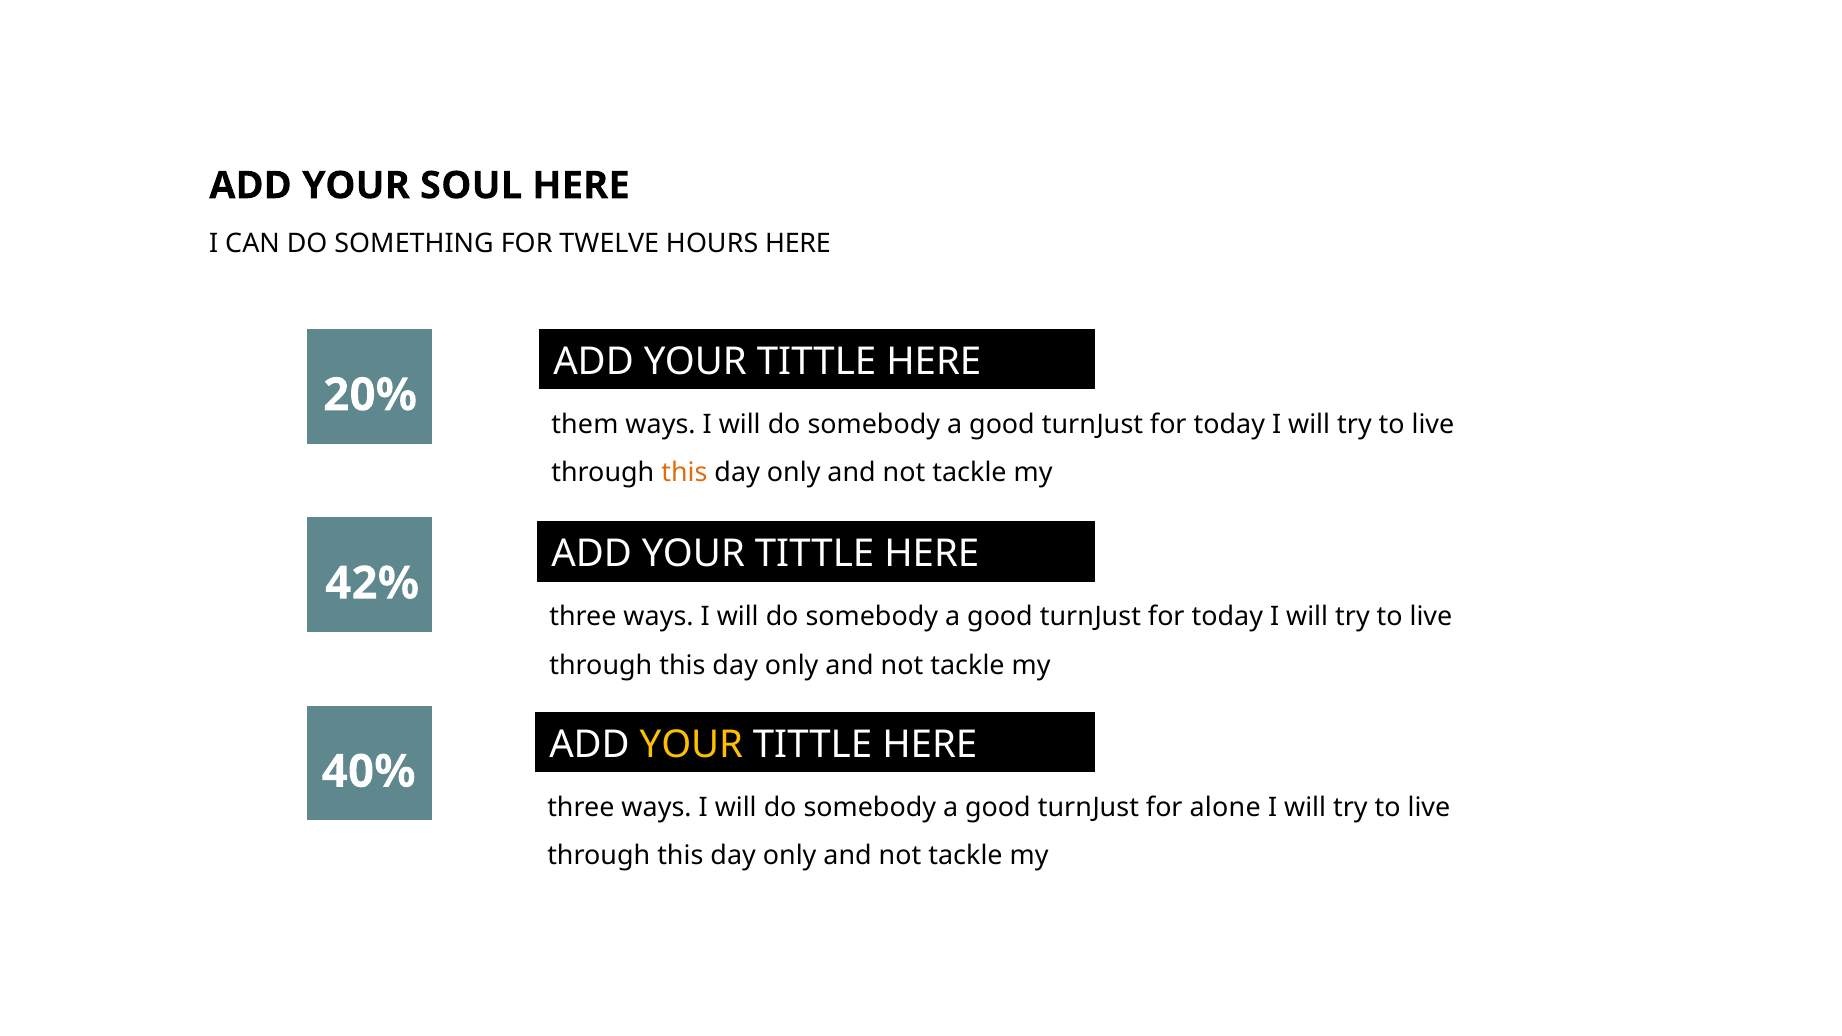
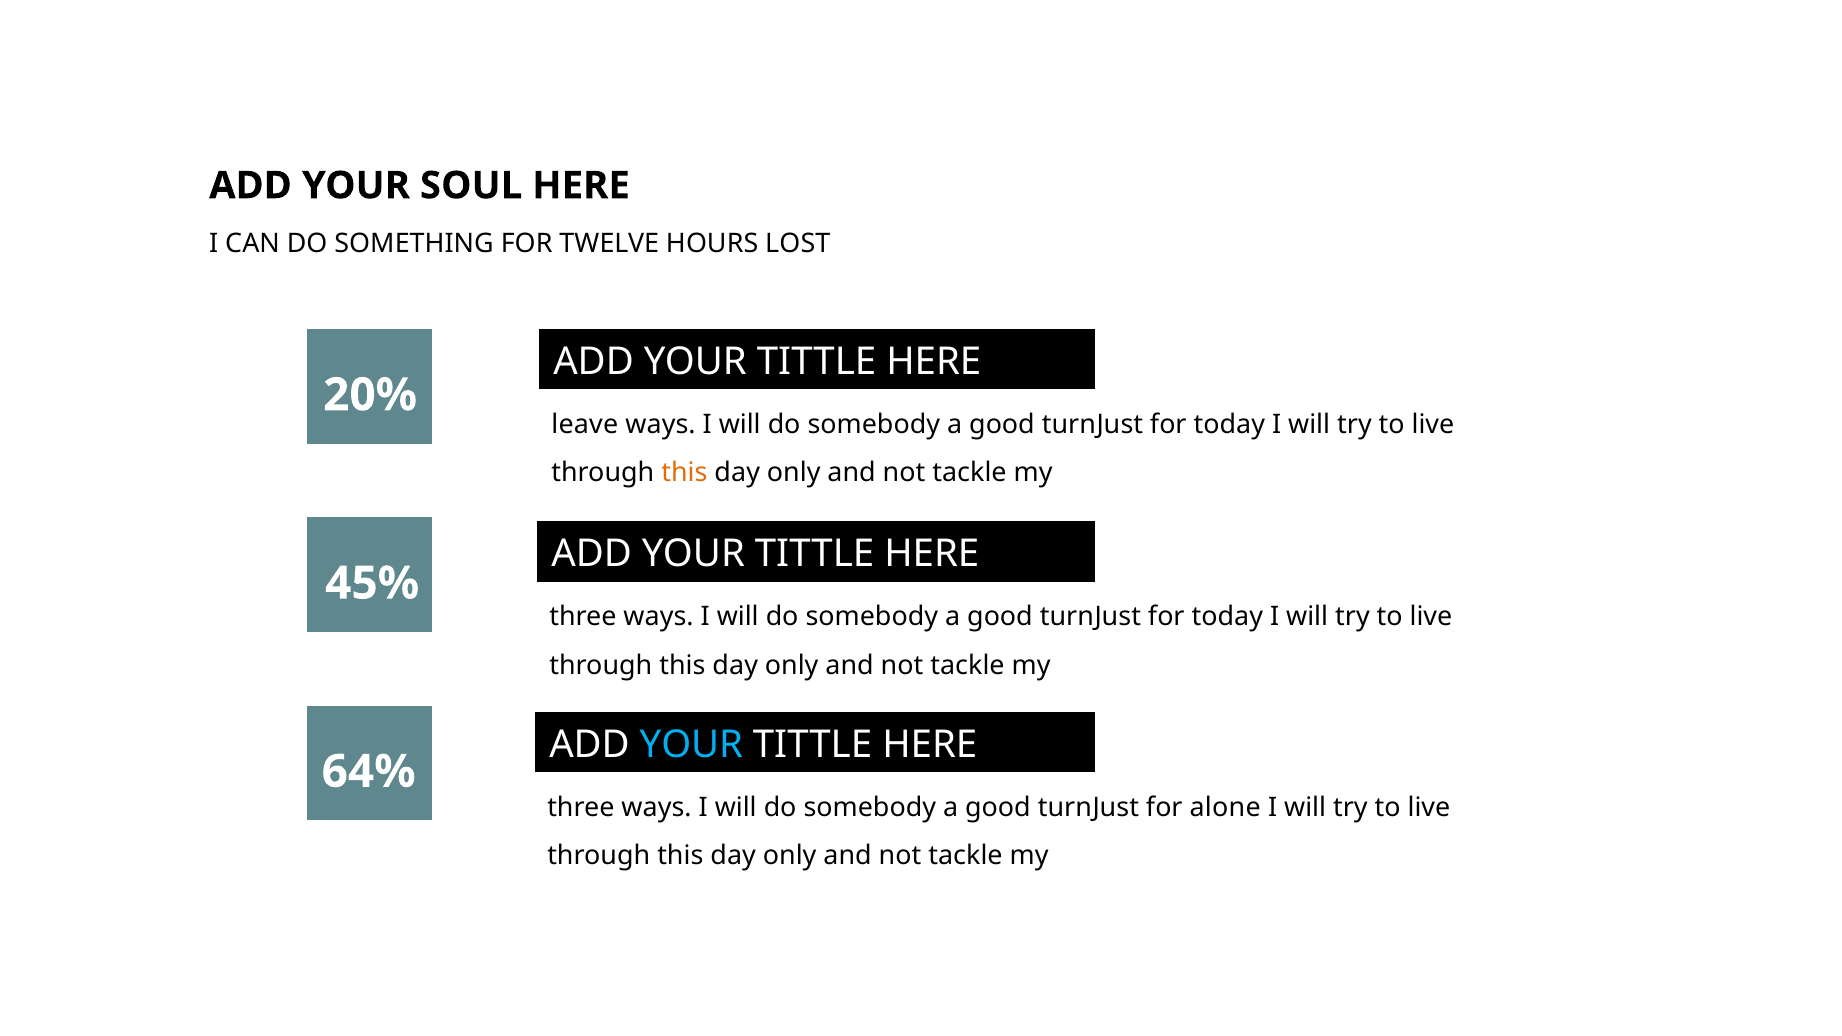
HOURS HERE: HERE -> LOST (798, 244)
them: them -> leave (585, 425)
42%: 42% -> 45% (372, 583)
YOUR colour: yellow -> light blue (691, 745)
40%: 40% -> 64% (369, 772)
